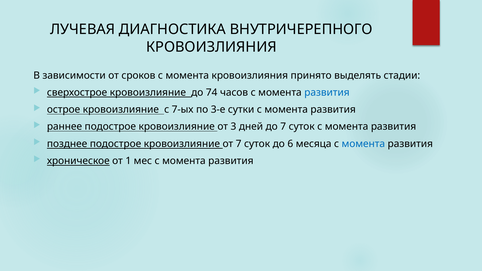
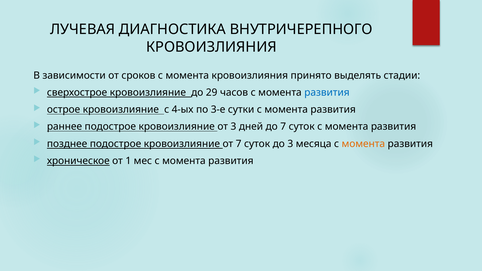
74: 74 -> 29 (212, 92)
7-ых: 7-ых -> 4-ых (183, 110)
до 6: 6 -> 3 (290, 144)
момента colour: blue -> orange (363, 144)
